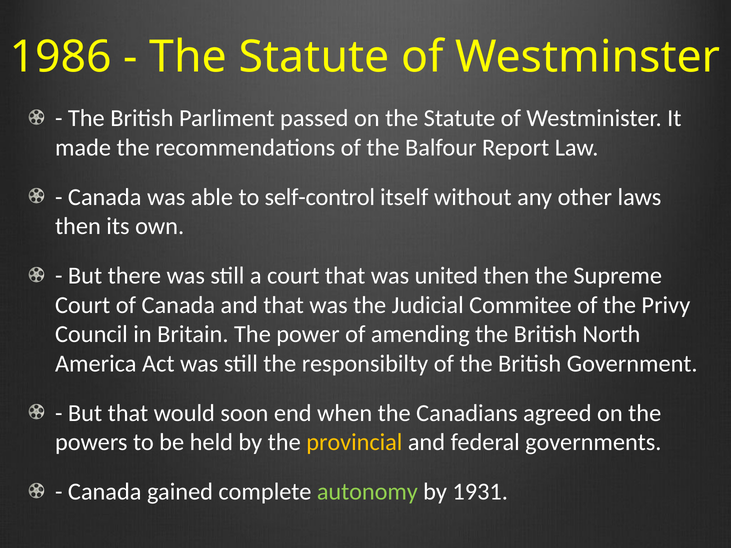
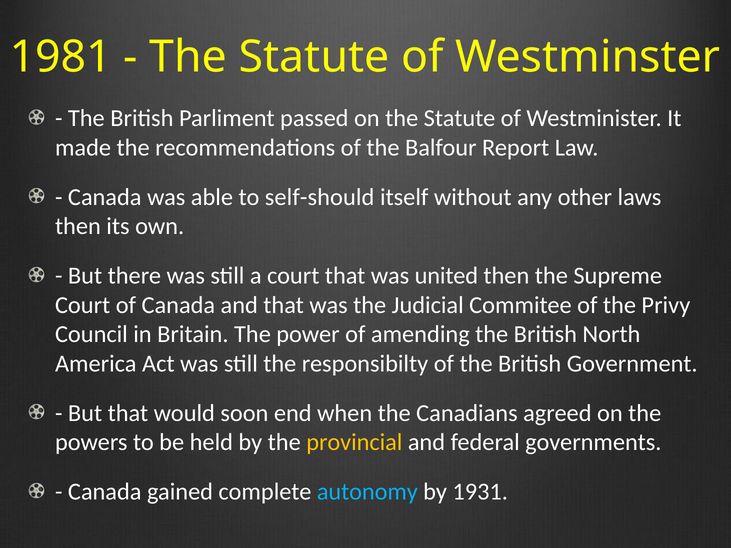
1986: 1986 -> 1981 (61, 57)
self-control: self-control -> self-should (320, 197)
autonomy colour: light green -> light blue (367, 492)
